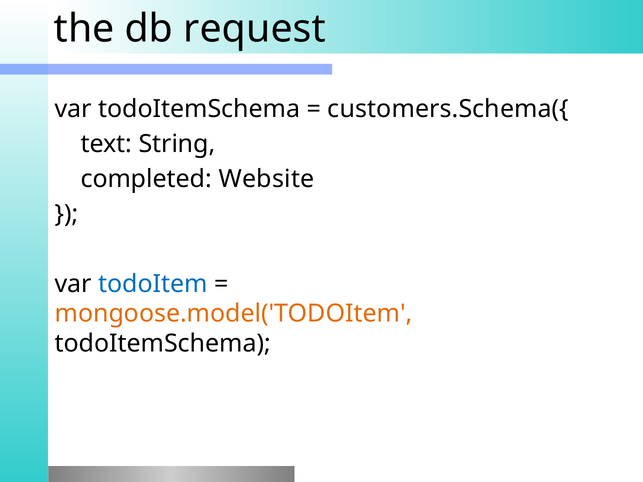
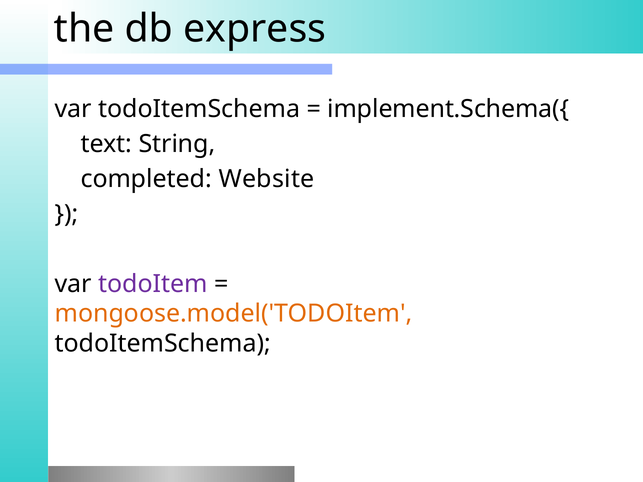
request: request -> express (255, 29)
customers.Schema({: customers.Schema({ -> implement.Schema({ (448, 109)
todoItem colour: blue -> purple (153, 284)
